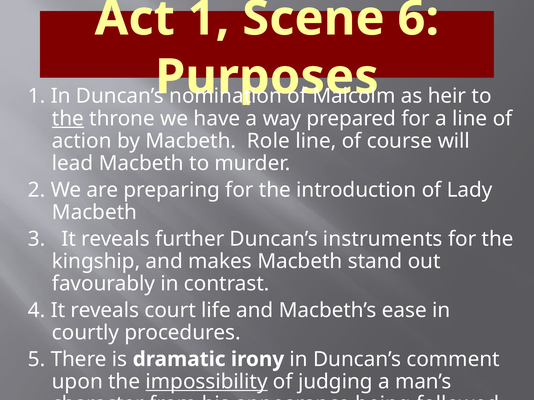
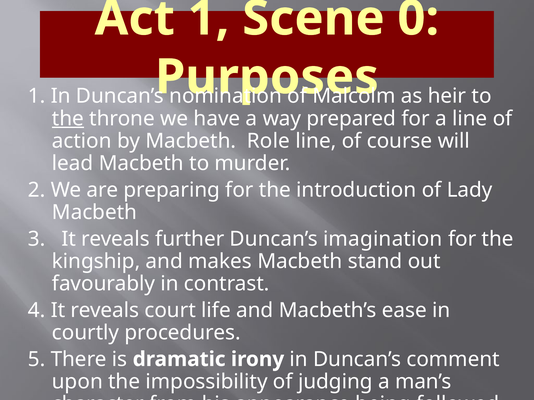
6: 6 -> 0 (418, 18)
instruments: instruments -> imagination (383, 239)
impossibility underline: present -> none (207, 382)
